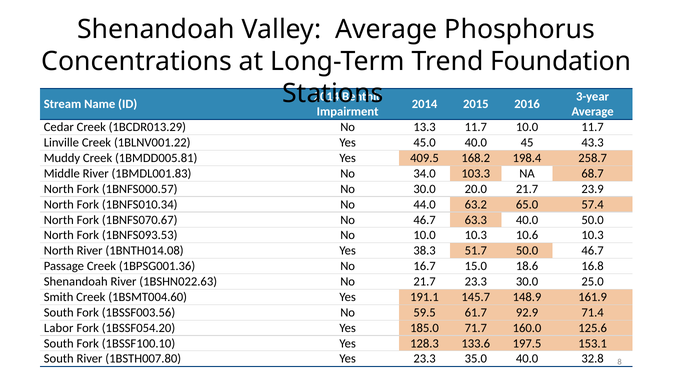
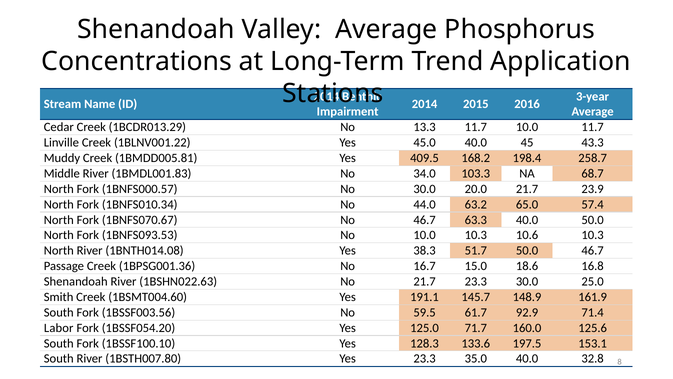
Foundation: Foundation -> Application (561, 61)
185.0: 185.0 -> 125.0 (425, 328)
